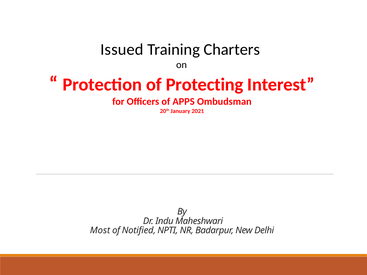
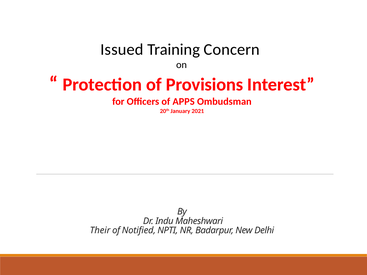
Charters: Charters -> Concern (232, 49)
Protecting: Protecting -> Provisions (205, 85)
Most: Most -> Their (100, 231)
